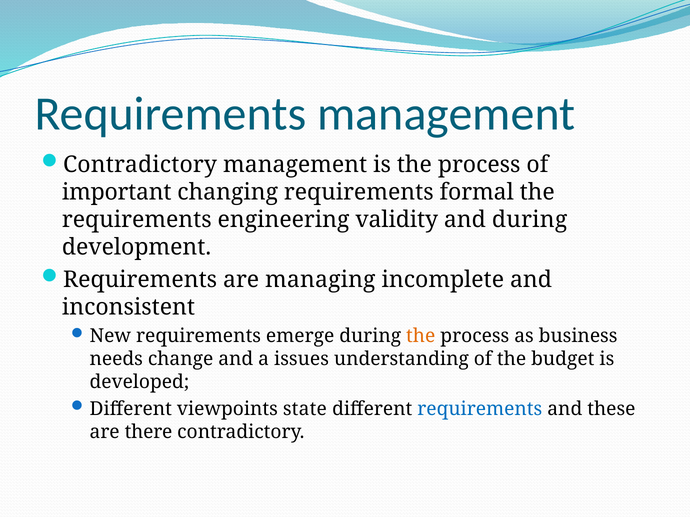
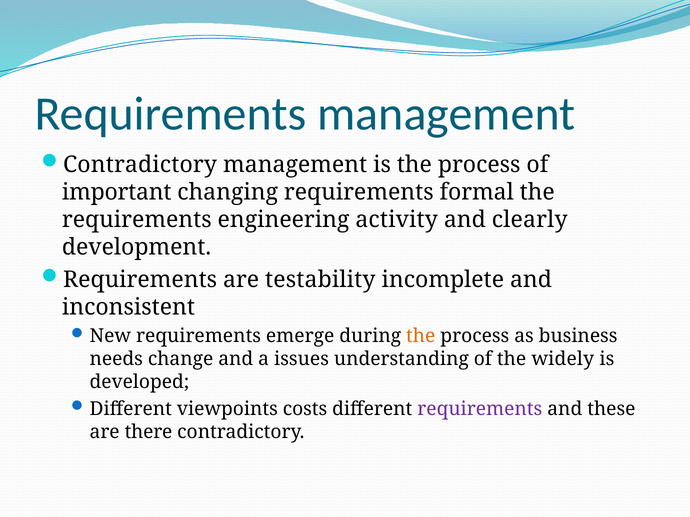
validity: validity -> activity (397, 220)
and during: during -> clearly (530, 220)
managing: managing -> testability (320, 280)
budget: budget -> widely (563, 359)
state: state -> costs (305, 409)
requirements colour: blue -> purple (480, 409)
